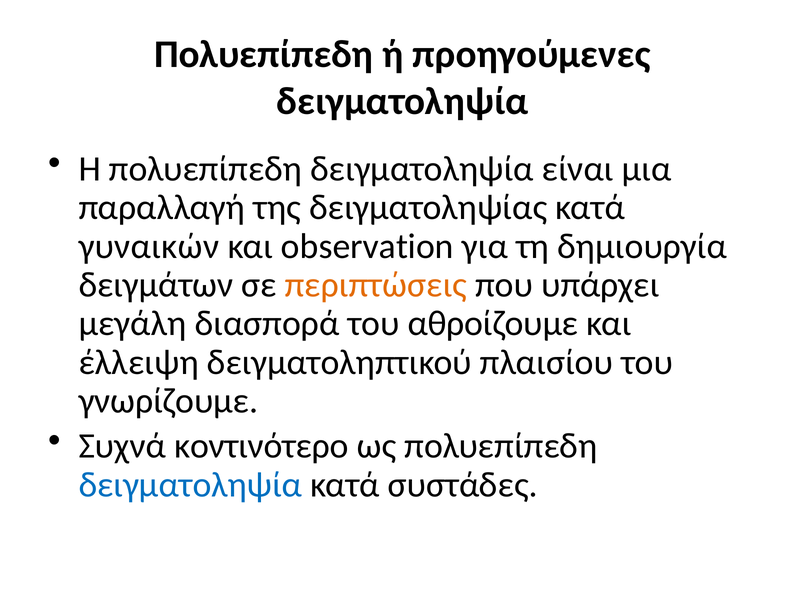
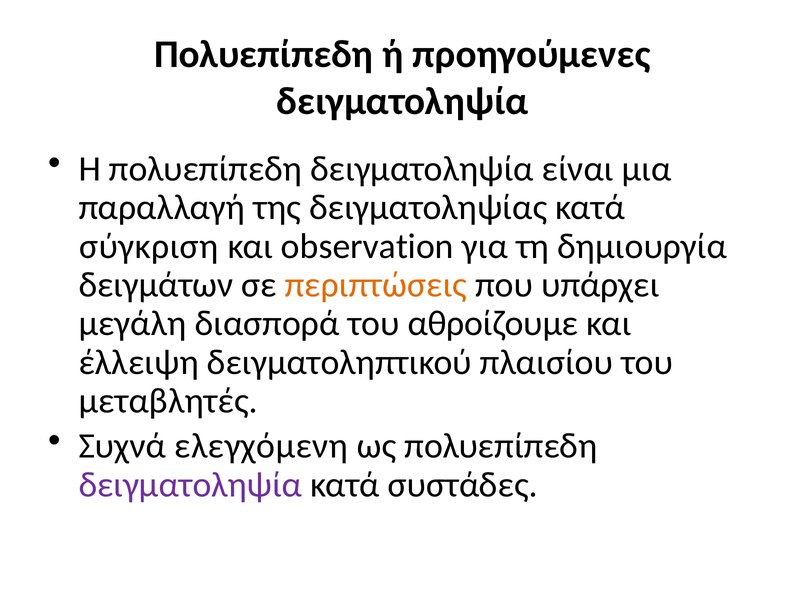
γυναικών: γυναικών -> σύγκριση (149, 246)
γνωρίζουμε: γνωρίζουμε -> μεταβλητές (168, 401)
κοντινότερο: κοντινότερο -> ελεγχόμενη (261, 446)
δειγματοληψία colour: blue -> purple (190, 485)
